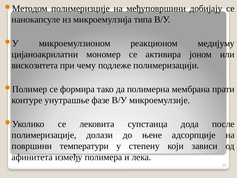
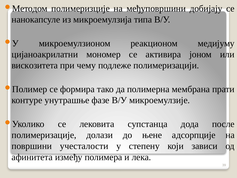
температури: температури -> учесталости (84, 146)
